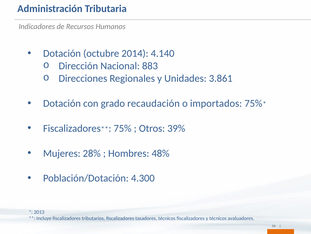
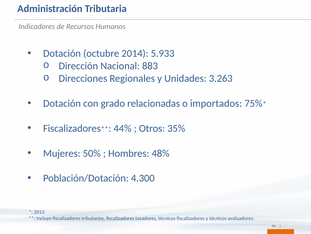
4.140: 4.140 -> 5.933 (163, 53)
3.861: 3.861 -> 3.263 (221, 78)
recaudación: recaudación -> relacionadas (154, 103)
75%: 75% -> 44% (123, 128)
39%: 39% -> 35% (176, 128)
28%: 28% -> 50% (92, 153)
